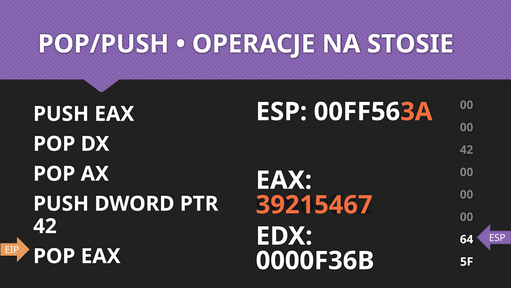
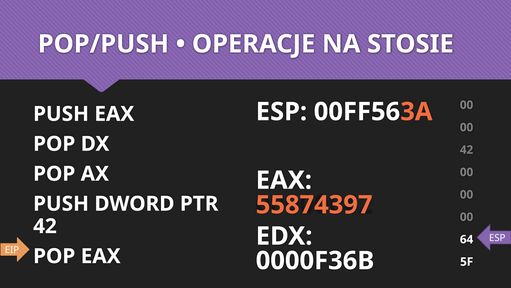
39215467: 39215467 -> 55874397 (314, 205)
